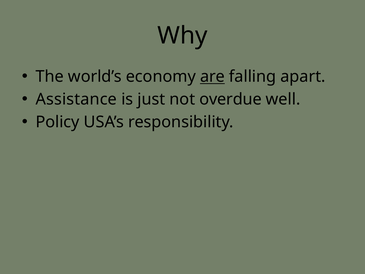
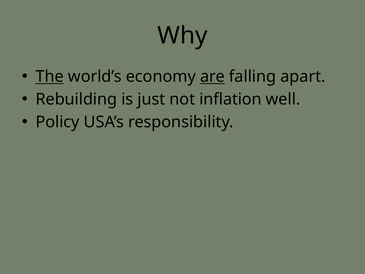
The underline: none -> present (50, 77)
Assistance: Assistance -> Rebuilding (76, 99)
overdue: overdue -> inflation (231, 99)
